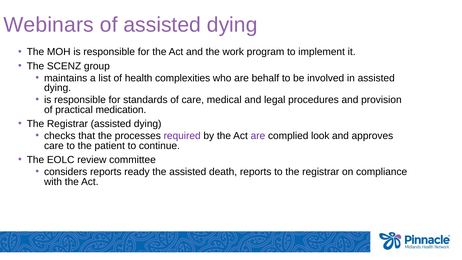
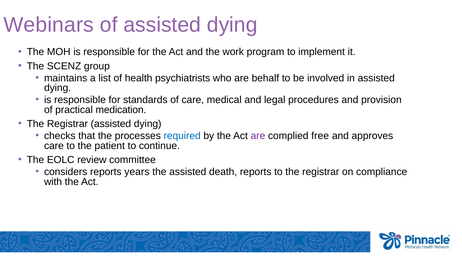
complexities: complexities -> psychiatrists (183, 78)
required colour: purple -> blue (182, 136)
look: look -> free (320, 136)
ready: ready -> years (137, 172)
